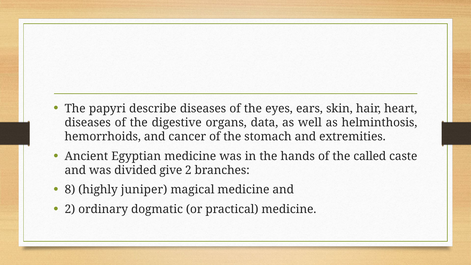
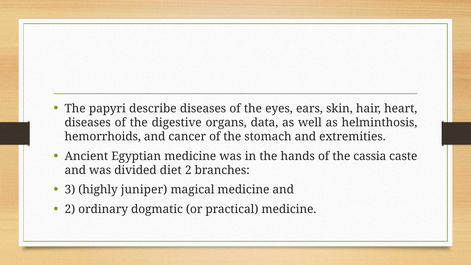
called: called -> cassia (370, 156)
give: give -> diet (171, 170)
8: 8 -> 3 (70, 190)
